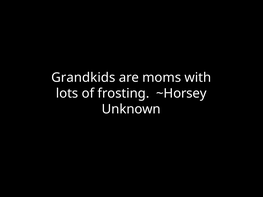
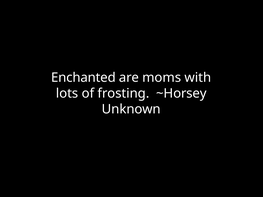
Grandkids: Grandkids -> Enchanted (83, 78)
